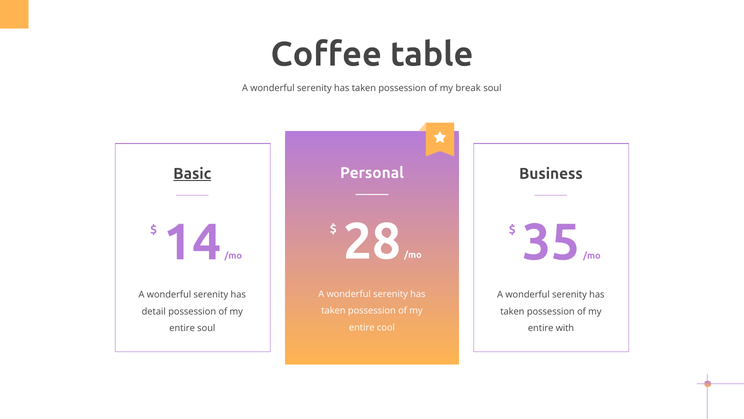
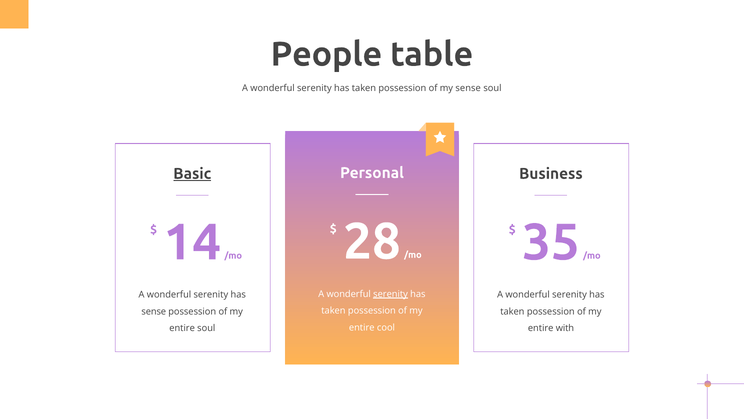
Coffee: Coffee -> People (326, 54)
my break: break -> sense (468, 88)
serenity underline: none -> present (391, 294)
detail: detail -> sense (154, 311)
